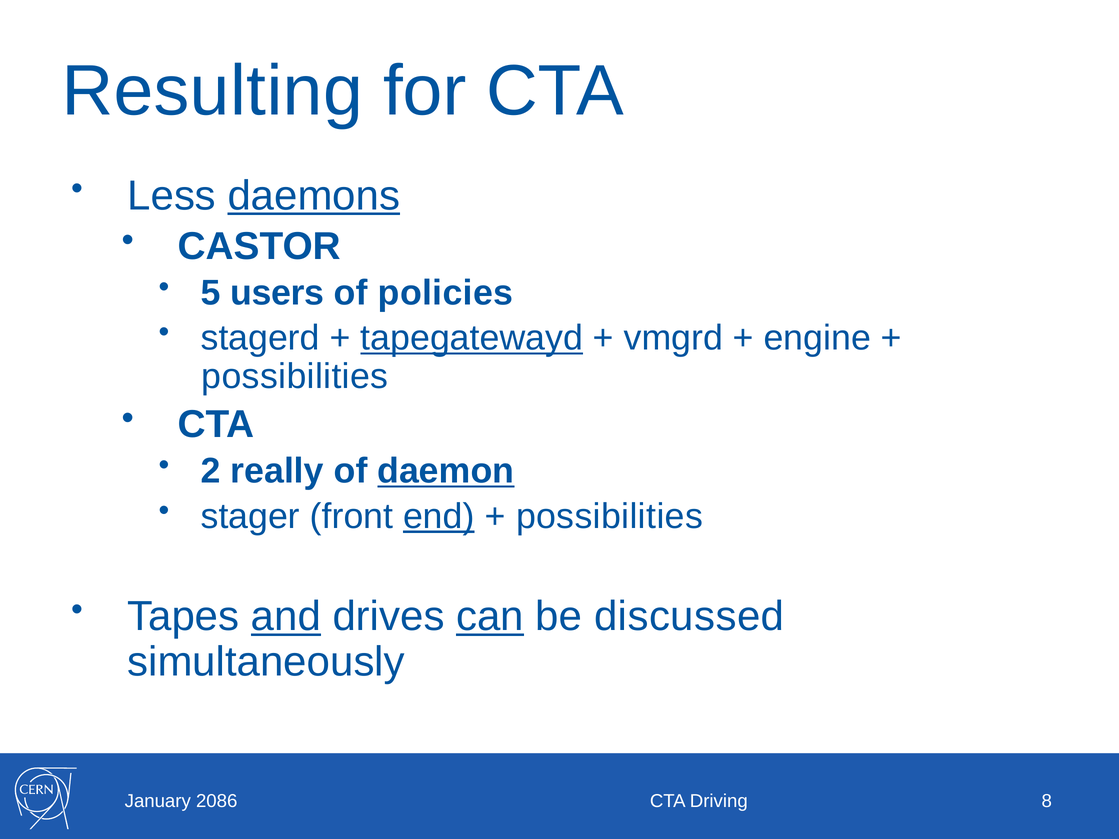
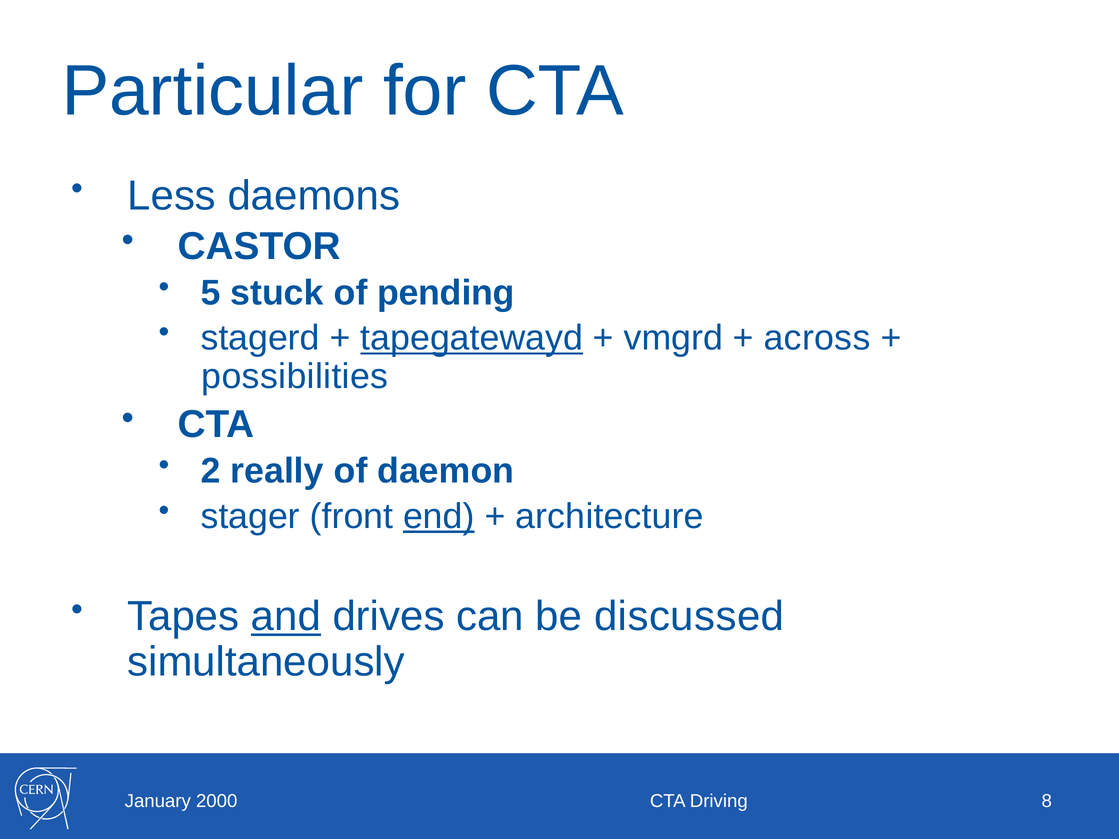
Resulting: Resulting -> Particular (212, 91)
daemons underline: present -> none (314, 196)
users: users -> stuck (277, 293)
policies: policies -> pending (446, 293)
engine: engine -> across (817, 338)
daemon underline: present -> none (446, 471)
possibilities: possibilities -> architecture (610, 517)
can underline: present -> none (490, 617)
2086: 2086 -> 2000 (217, 801)
